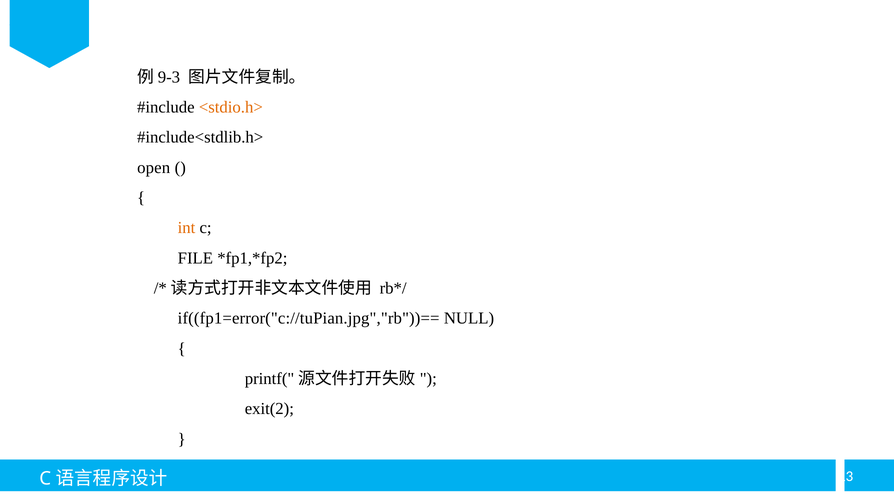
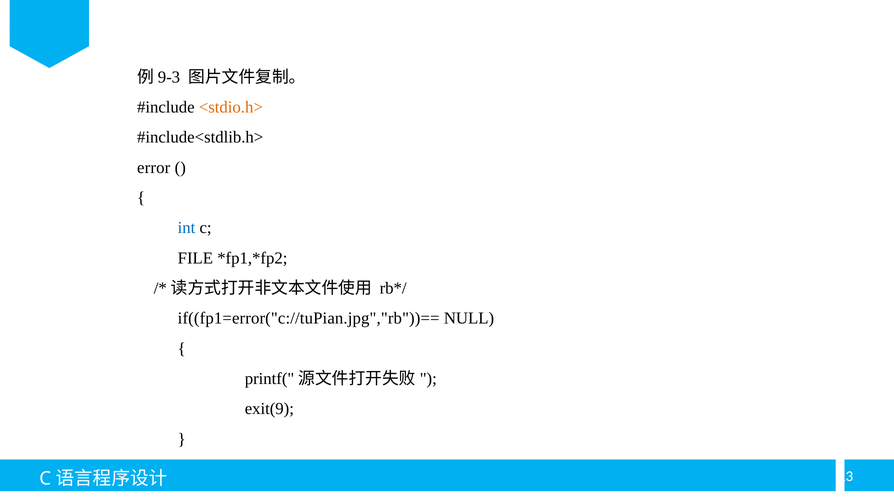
open: open -> error (154, 167)
int colour: orange -> blue (187, 228)
exit(2: exit(2 -> exit(9 (269, 409)
